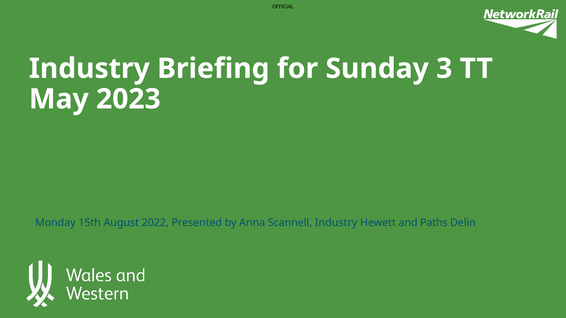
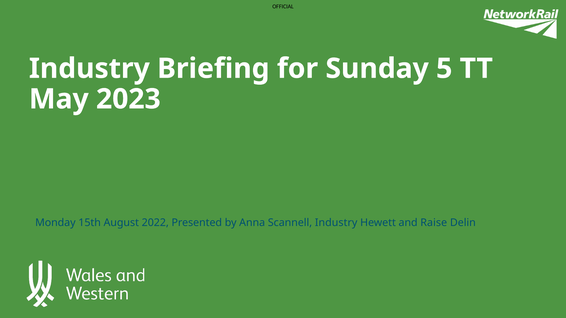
3: 3 -> 5 (444, 69)
Paths: Paths -> Raise (434, 223)
